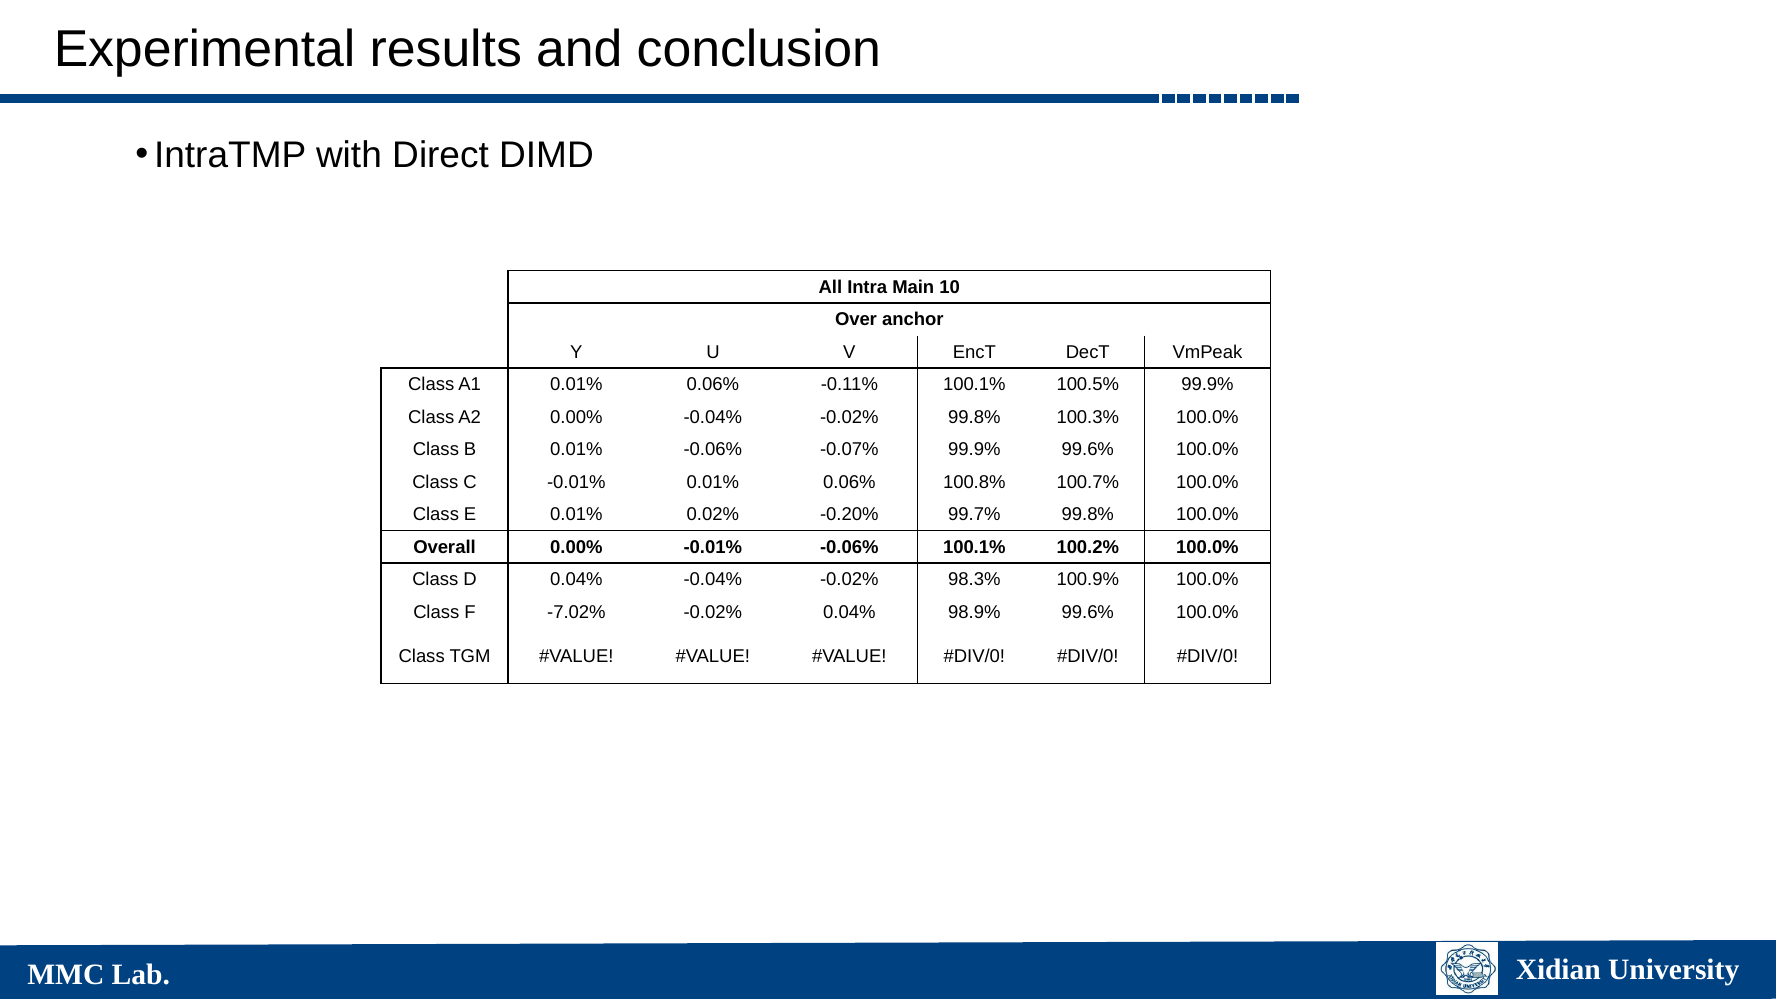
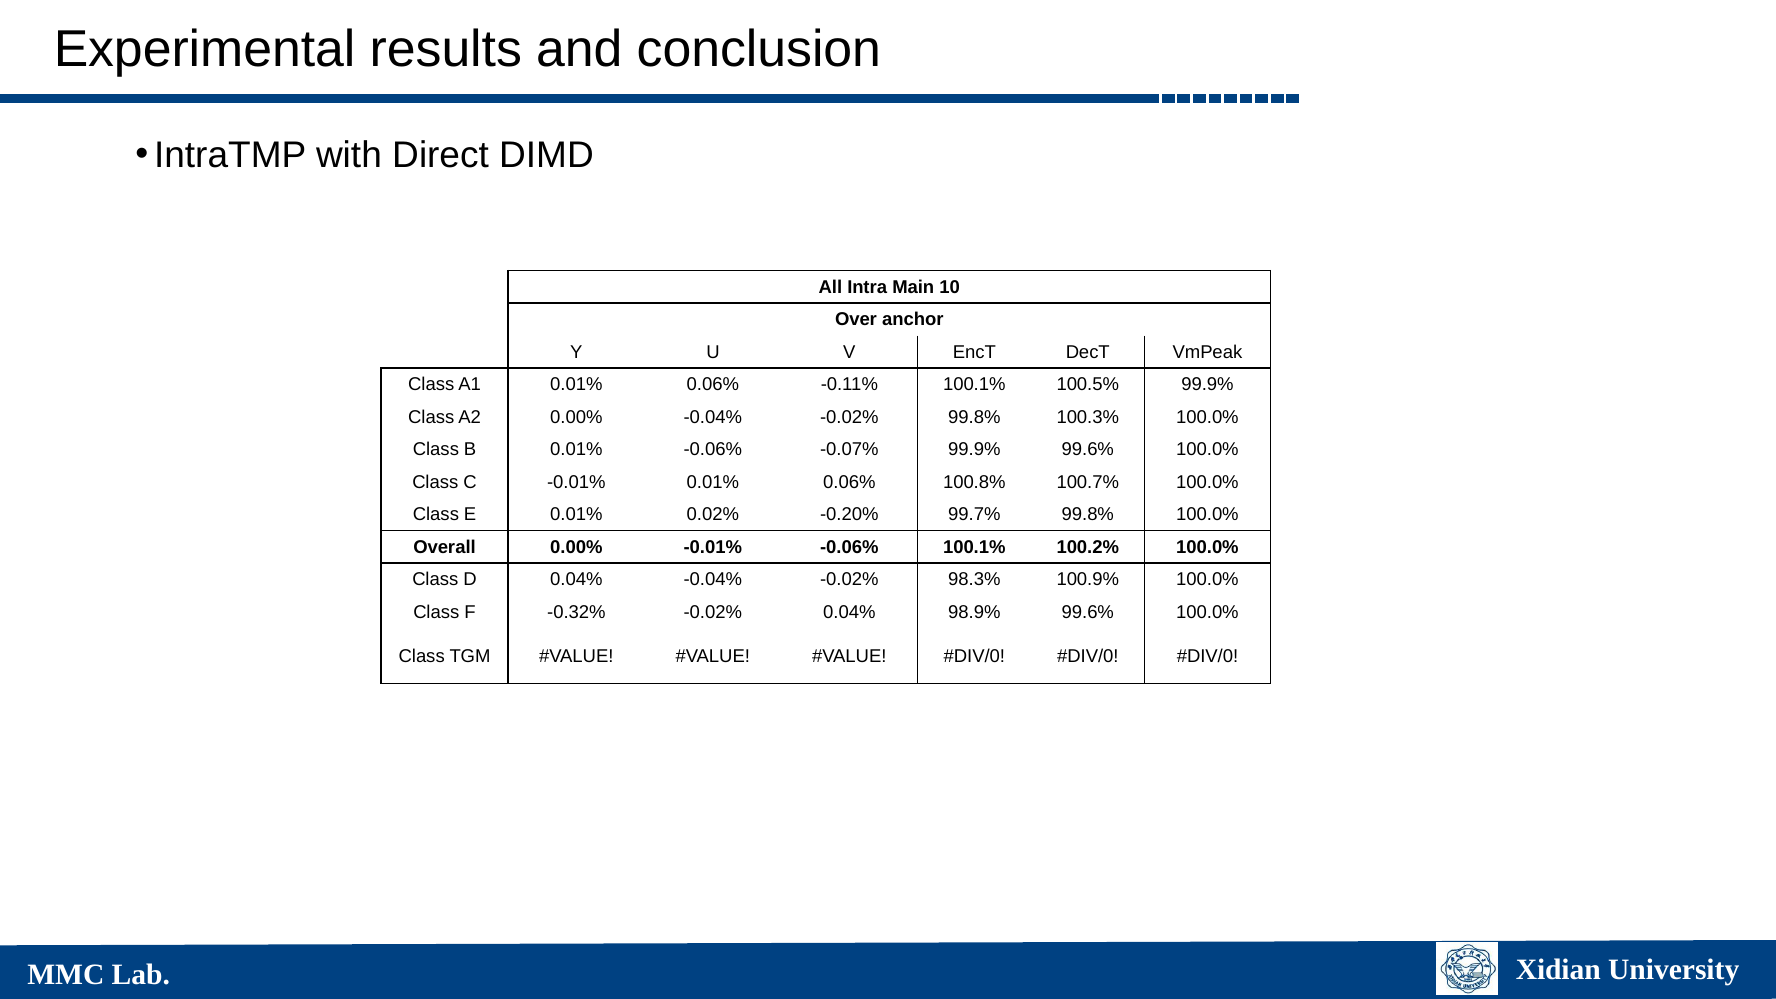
-7.02%: -7.02% -> -0.32% (576, 612)
